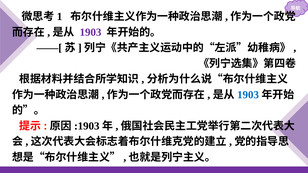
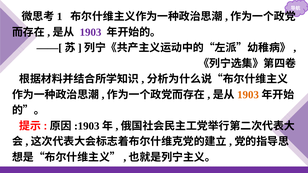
1903 colour: blue -> orange (248, 95)
